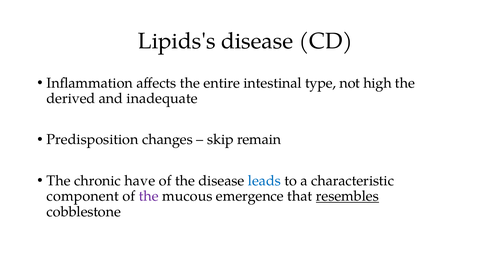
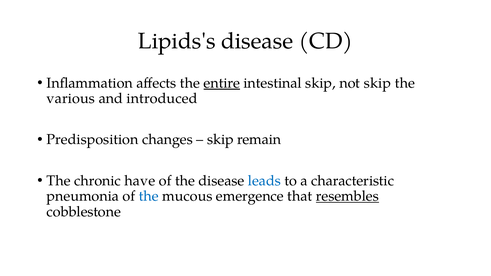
entire underline: none -> present (222, 83)
intestinal type: type -> skip (321, 83)
not high: high -> skip (377, 83)
derived: derived -> various (71, 98)
inadequate: inadequate -> introduced (162, 98)
component: component -> pneumonia (83, 196)
the colour: purple -> blue (149, 196)
